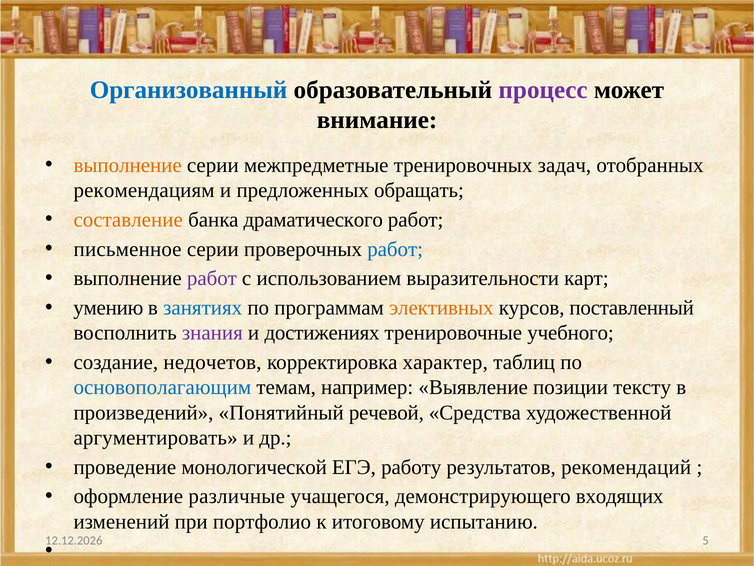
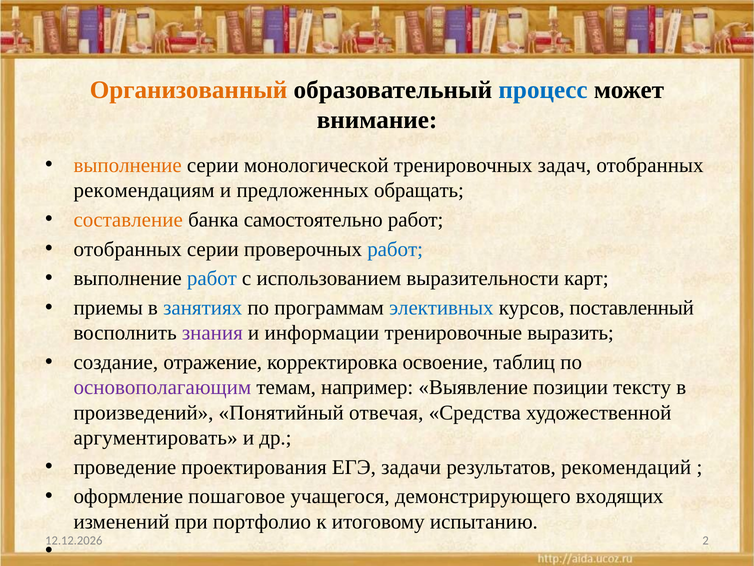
Организованный colour: blue -> orange (189, 90)
процесс colour: purple -> blue (543, 90)
межпредметные: межпредметные -> монологической (316, 165)
драматического: драматического -> самостоятельно (313, 220)
письменное: письменное -> отобранных (128, 249)
работ colour: purple -> blue (212, 278)
умению: умению -> приемы (108, 308)
элективных colour: orange -> blue (441, 308)
достижениях: достижениях -> информации (322, 333)
учебного: учебного -> выразить (571, 333)
недочетов: недочетов -> отражение (213, 362)
характер: характер -> освоение (445, 362)
основополагающим colour: blue -> purple (162, 387)
речевой: речевой -> отвечая (386, 412)
монологической: монологической -> проектирования (254, 467)
работу: работу -> задачи (411, 467)
различные: различные -> пошаговое (237, 496)
5: 5 -> 2 (706, 540)
